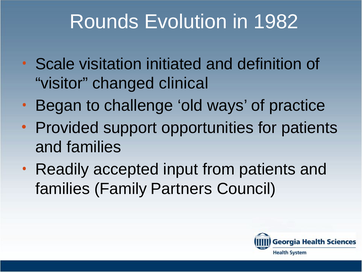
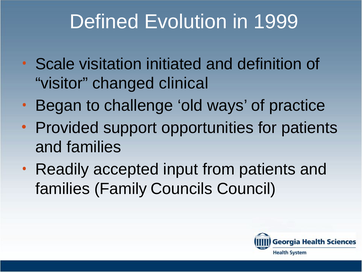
Rounds: Rounds -> Defined (104, 22)
1982: 1982 -> 1999 (276, 22)
Partners: Partners -> Councils (181, 188)
